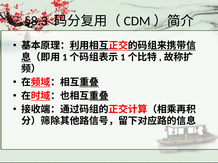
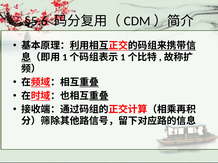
§8.3: §8.3 -> §5.6 (36, 21)
